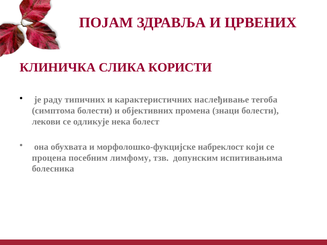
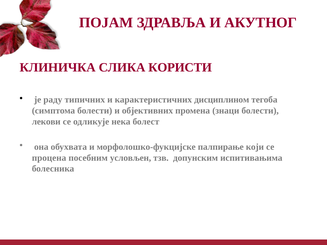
ЦРВЕНИХ: ЦРВЕНИХ -> АКУТНОГ (261, 23)
наслеђивање: наслеђивање -> дисциплином (222, 100)
набреклост: набреклост -> палпирање (221, 147)
лимфому: лимфому -> условљен (131, 158)
